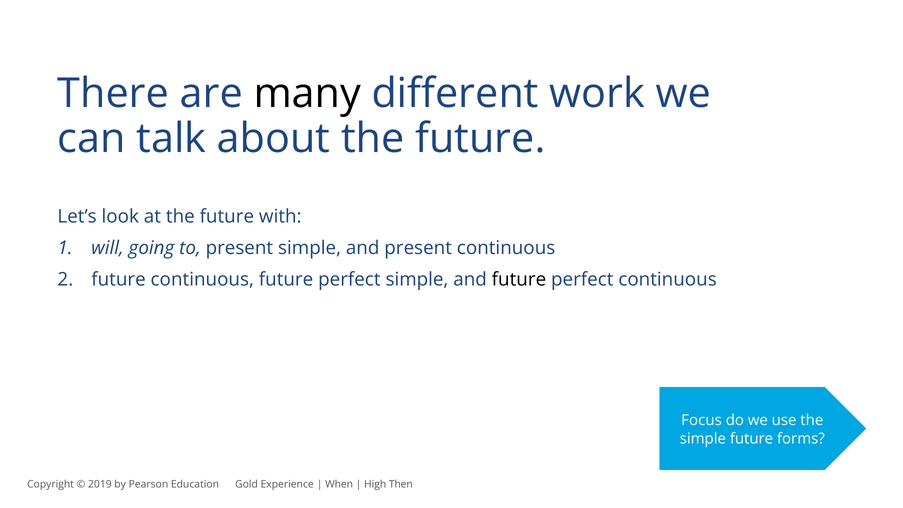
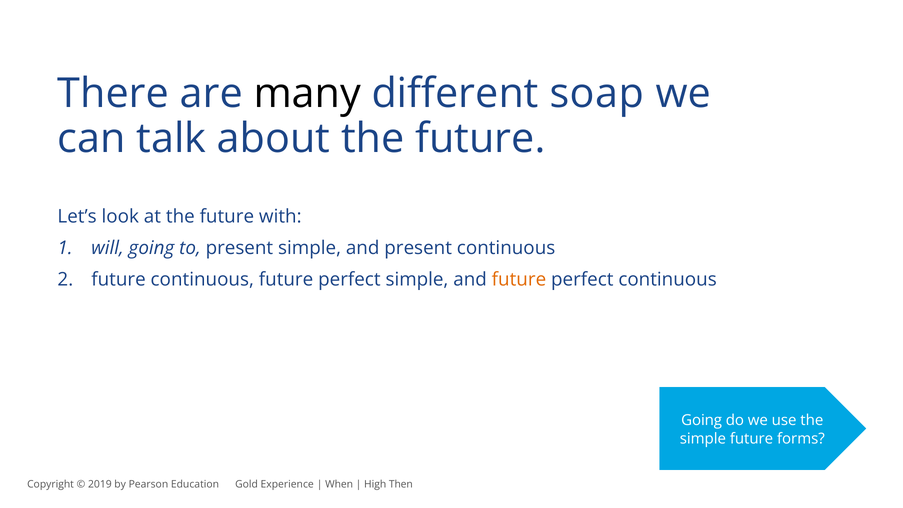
work: work -> soap (597, 94)
future colour: black -> orange (519, 280)
Focus: Focus -> Going (702, 420)
